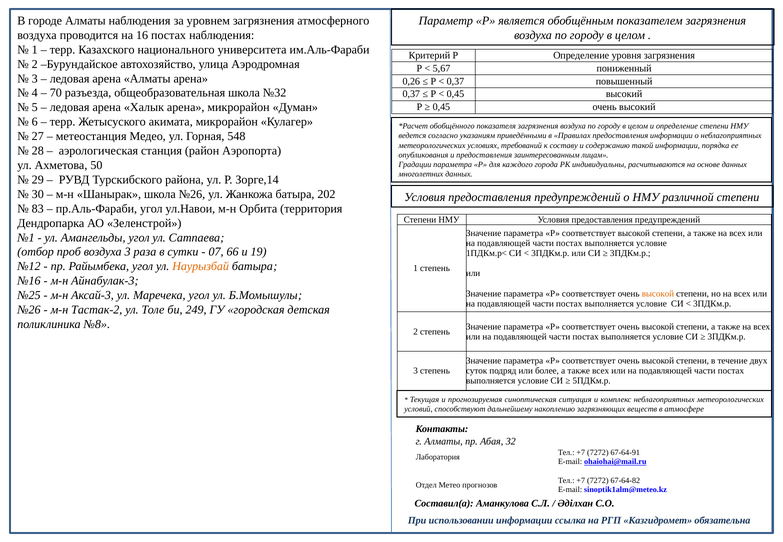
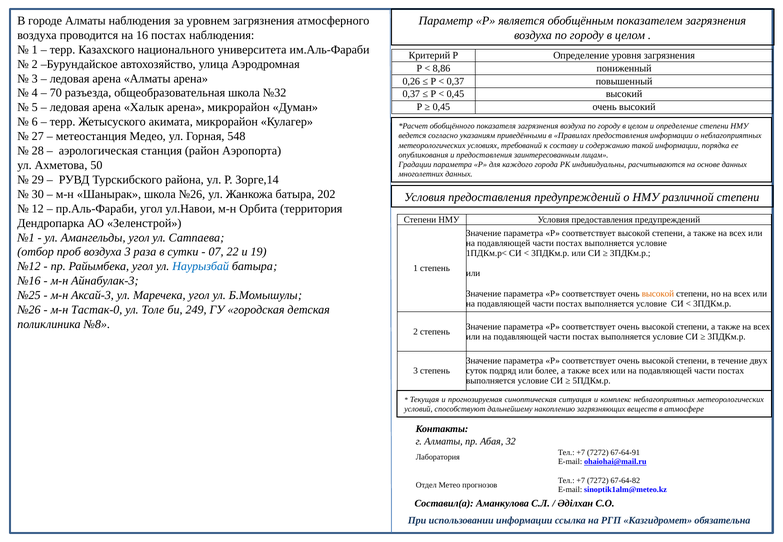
5,67: 5,67 -> 8,86 (442, 68)
83: 83 -> 12 (38, 209)
66: 66 -> 22 (233, 252)
Наурызбай colour: orange -> blue (201, 266)
Тастак-2: Тастак-2 -> Тастак-0 (97, 310)
